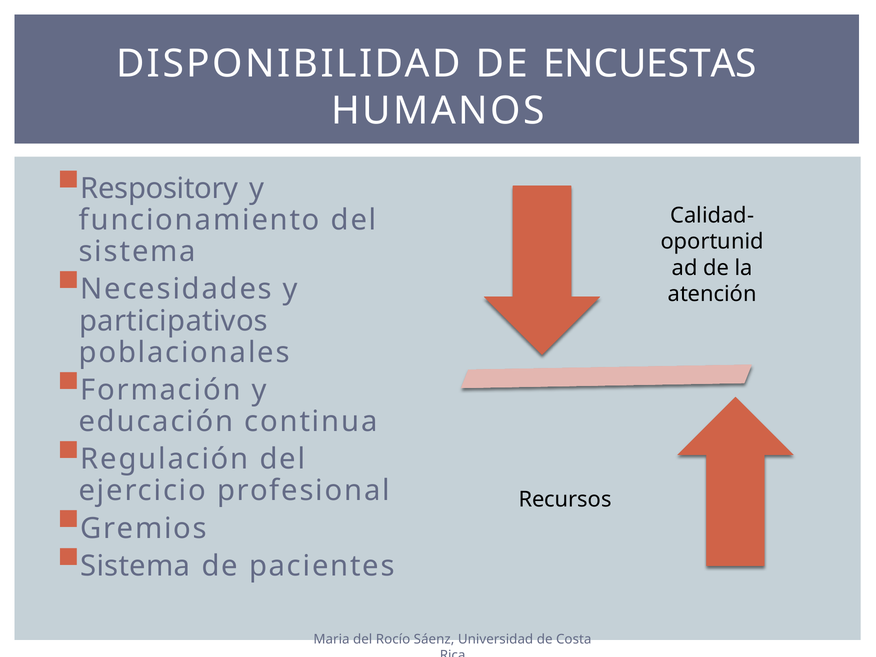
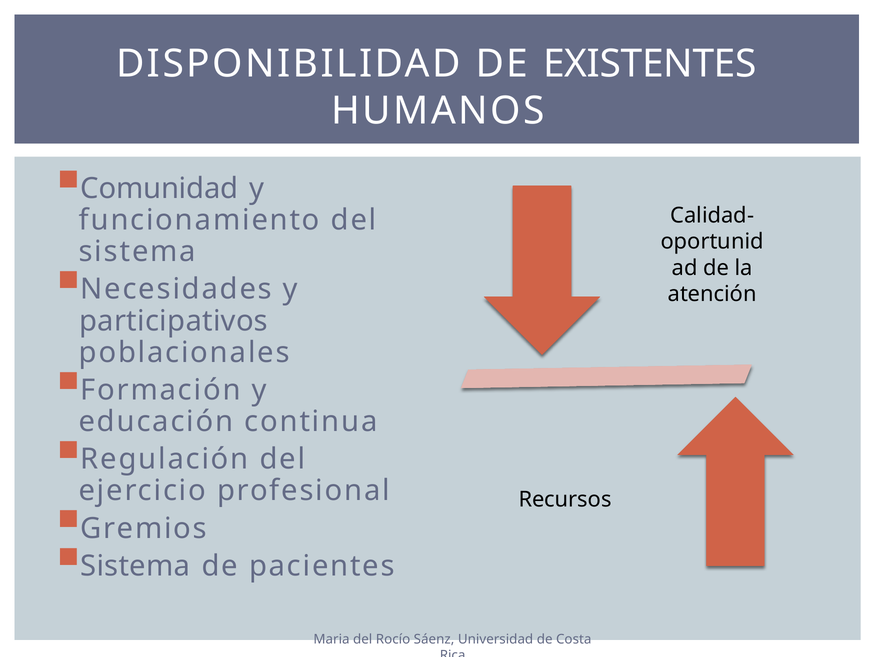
ENCUESTAS: ENCUESTAS -> EXISTENTES (650, 64)
Respository: Respository -> Comunidad (159, 189)
